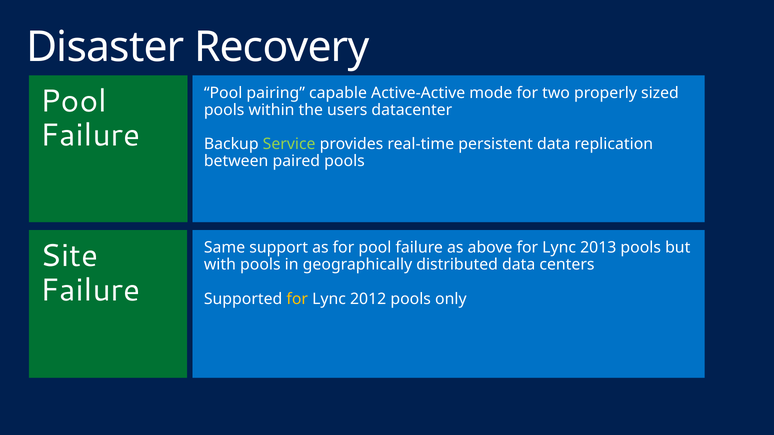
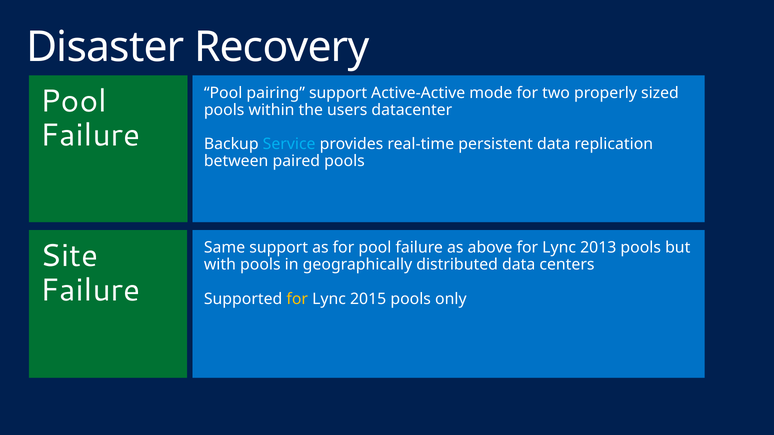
pairing capable: capable -> support (338, 93)
Service colour: light green -> light blue (289, 144)
2012: 2012 -> 2015 (368, 299)
